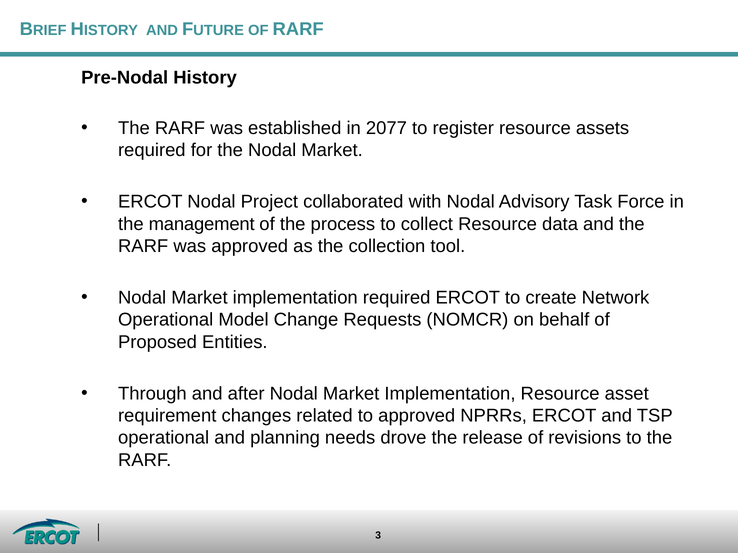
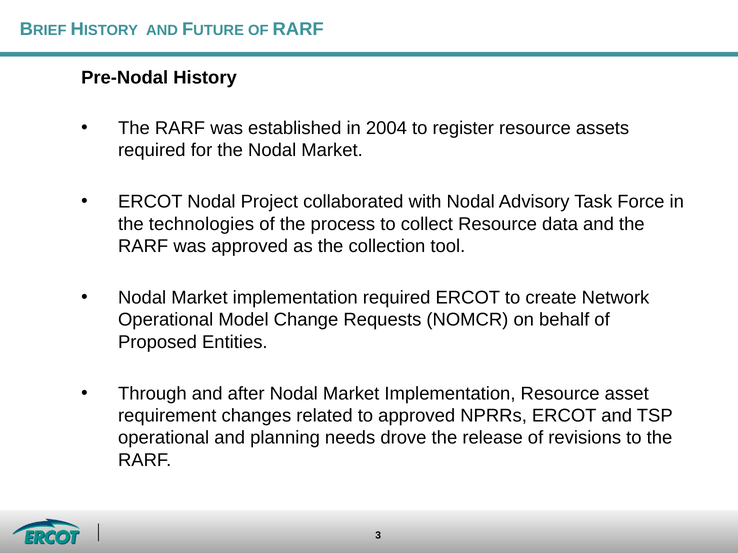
2077: 2077 -> 2004 (386, 128)
management: management -> technologies (201, 224)
